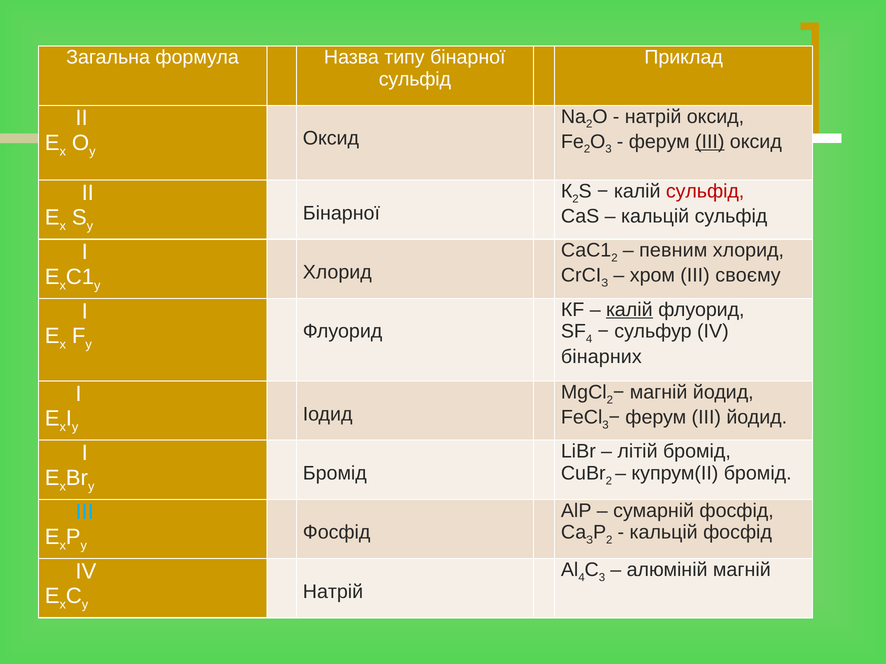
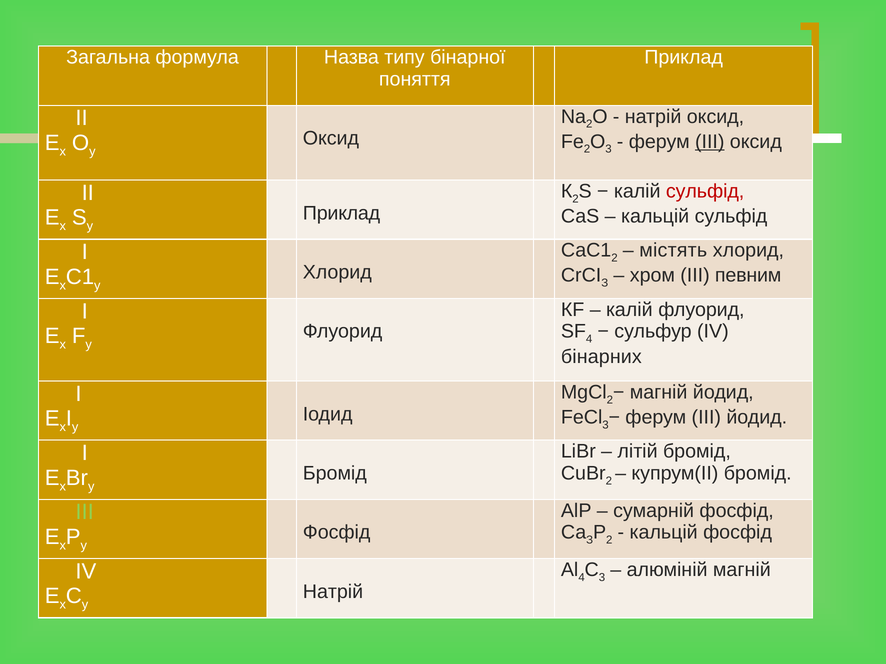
сульфід: сульфід -> поняття (415, 79)
Бінарної: Бінарної -> Приклад (341, 213)
певним: певним -> містять (673, 251)
своєму: своєму -> певним (748, 276)
калій underline: present -> none (629, 310)
ІІІ colour: light blue -> light green (85, 513)
